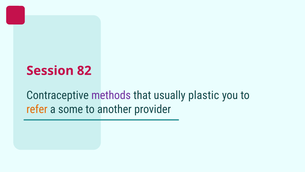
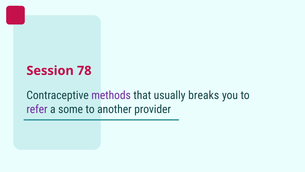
82: 82 -> 78 (84, 71)
plastic: plastic -> breaks (204, 95)
refer colour: orange -> purple (37, 109)
